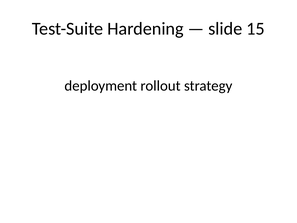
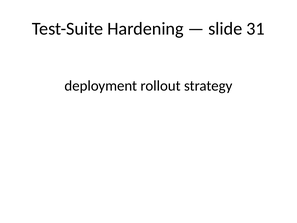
15: 15 -> 31 (256, 29)
